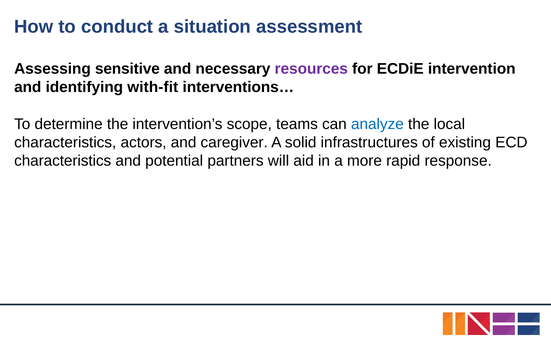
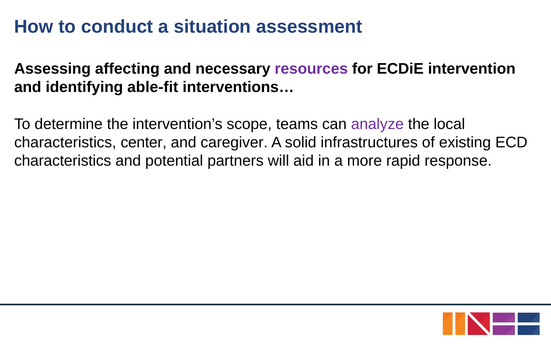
sensitive: sensitive -> affecting (127, 69)
with-fit: with-fit -> able-fit (153, 87)
analyze colour: blue -> purple (377, 124)
actors: actors -> center (144, 142)
